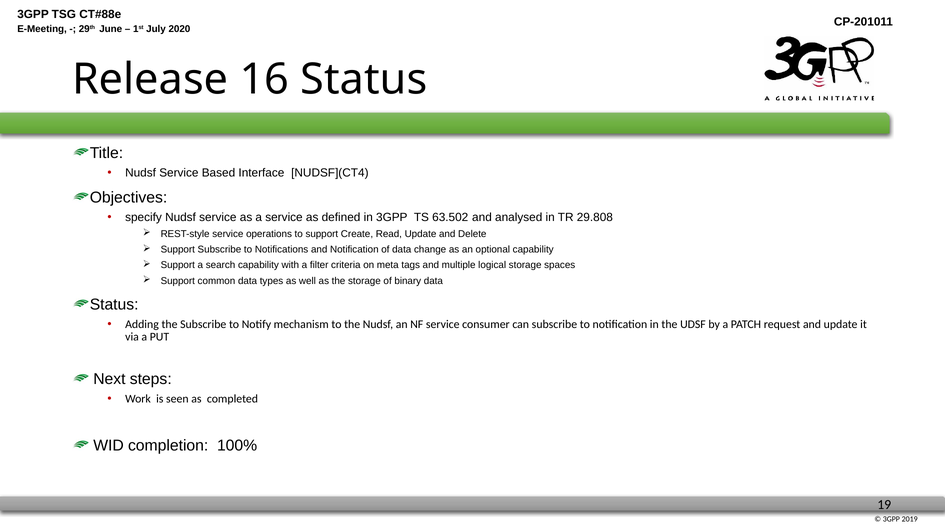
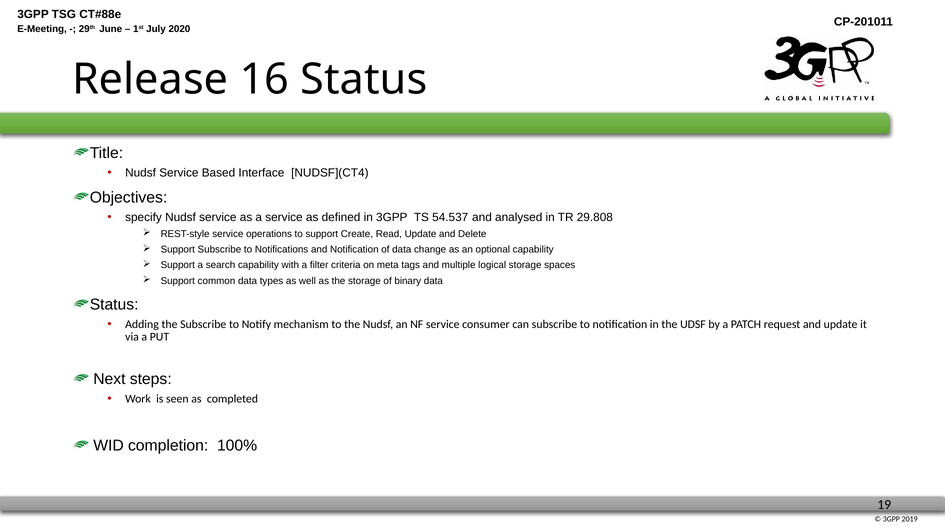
63.502: 63.502 -> 54.537 (450, 218)
